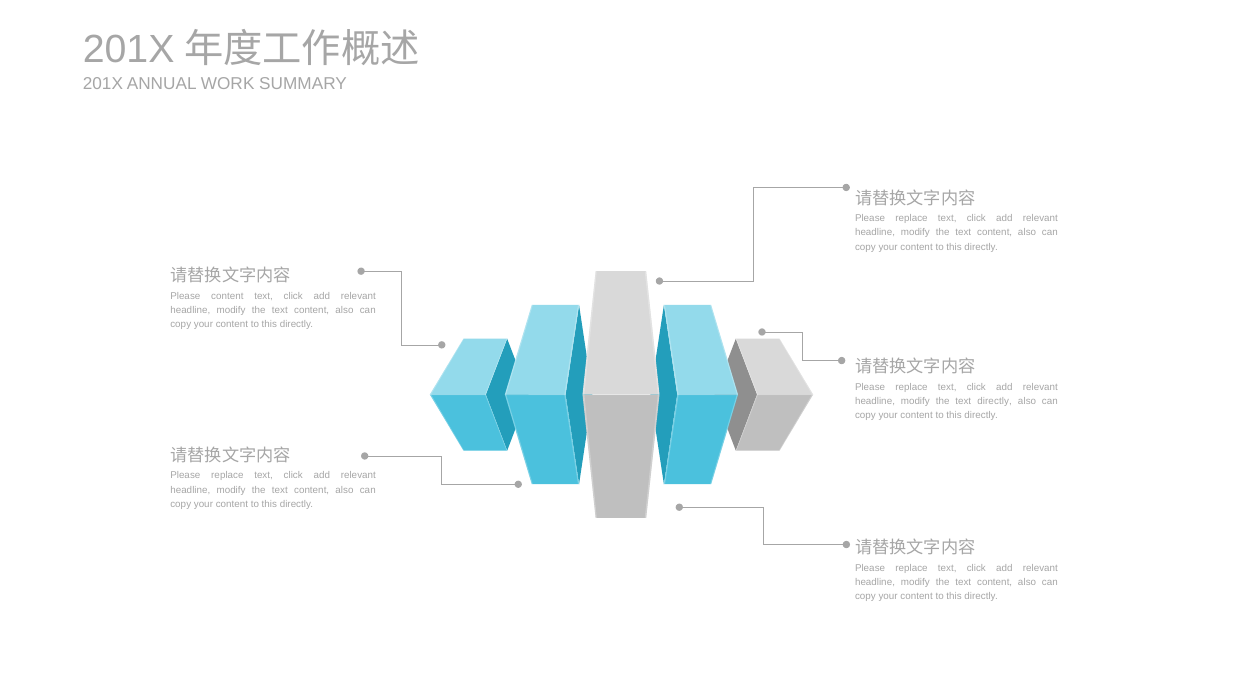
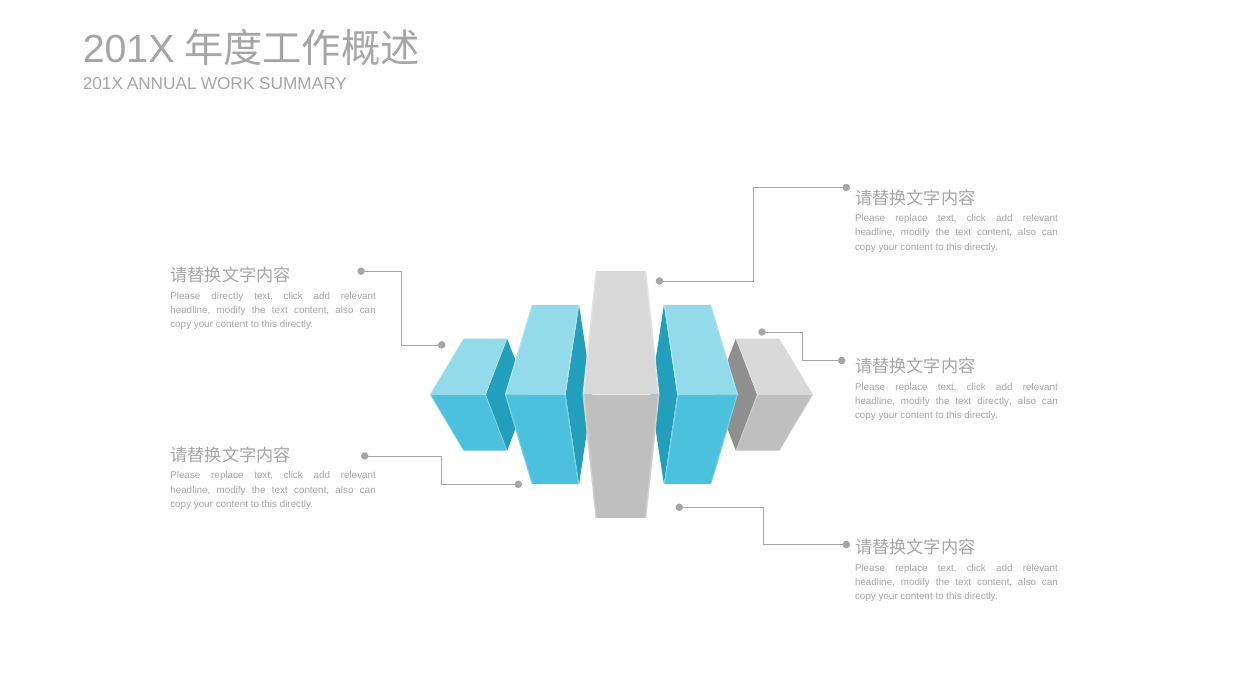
Please content: content -> directly (227, 296)
